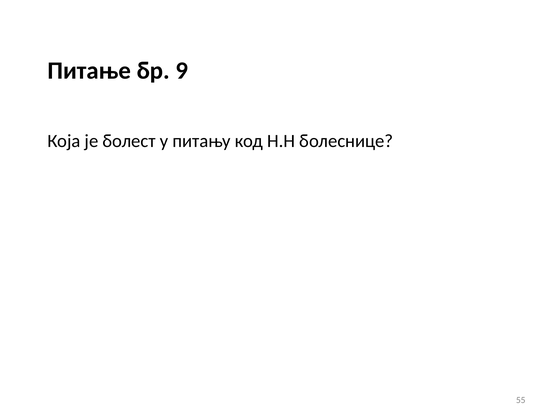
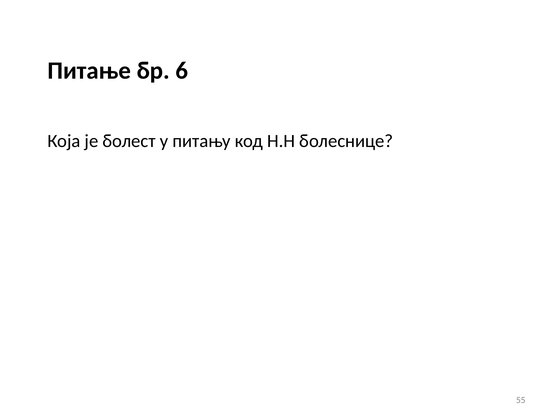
9: 9 -> 6 (182, 71)
